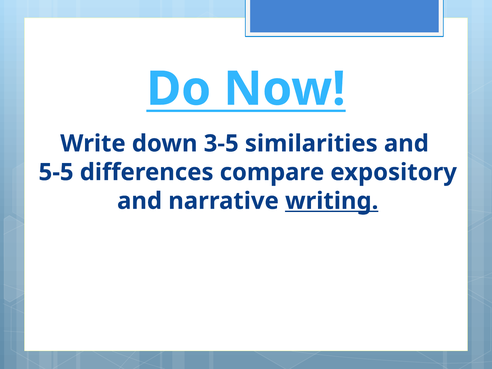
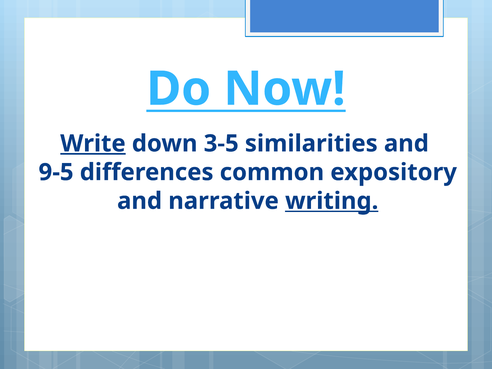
Write underline: none -> present (93, 144)
5-5: 5-5 -> 9-5 (56, 172)
compare: compare -> common (272, 172)
